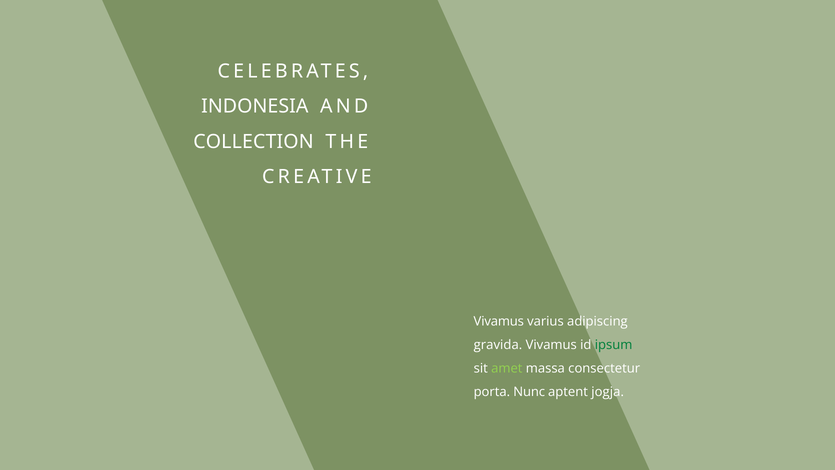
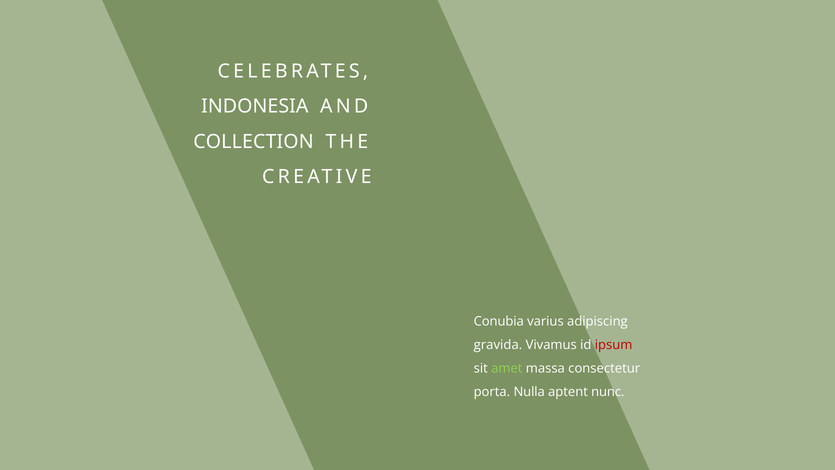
Vivamus: Vivamus -> Conubia (499, 321)
ipsum colour: green -> red (614, 345)
Nunc: Nunc -> Nulla (529, 392)
jogja: jogja -> nunc (608, 392)
